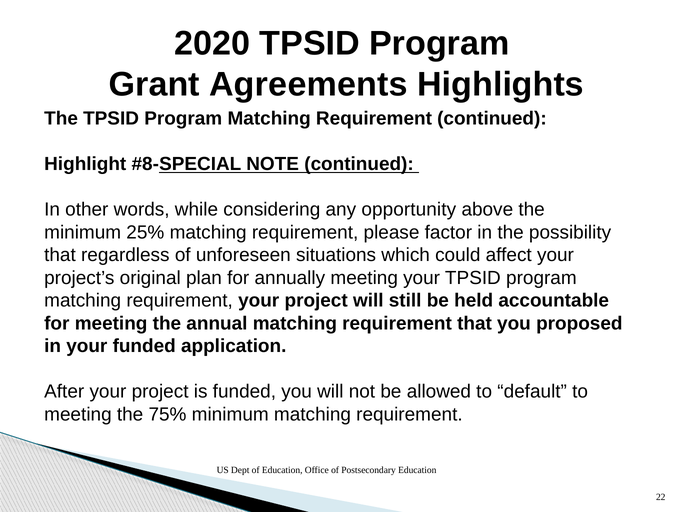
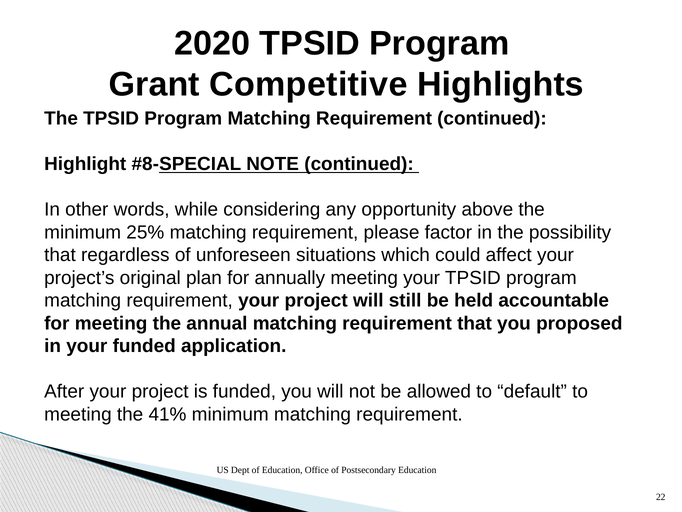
Agreements: Agreements -> Competitive (308, 84)
75%: 75% -> 41% (168, 414)
